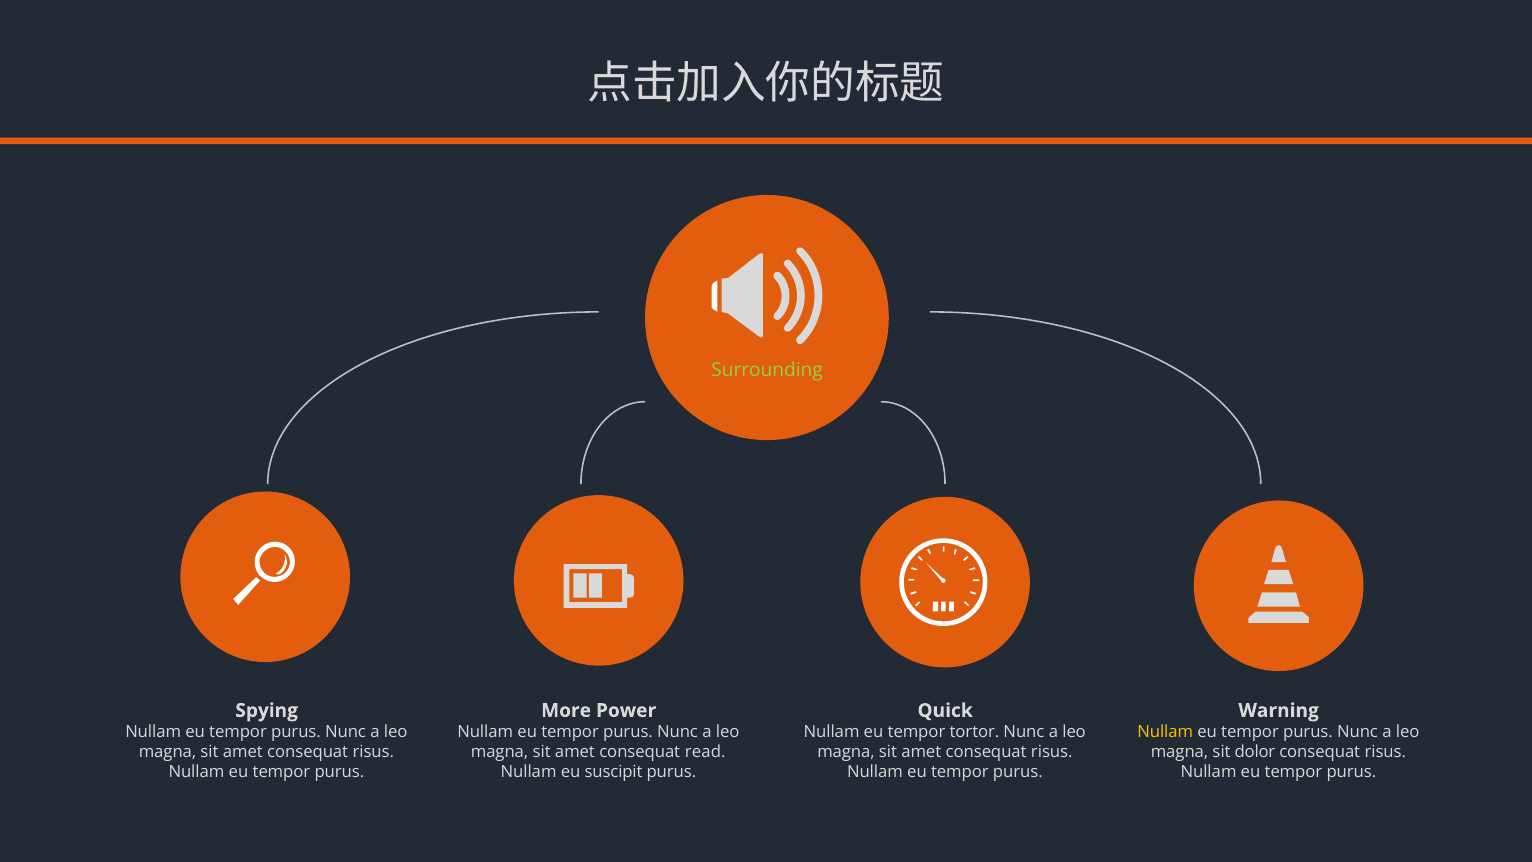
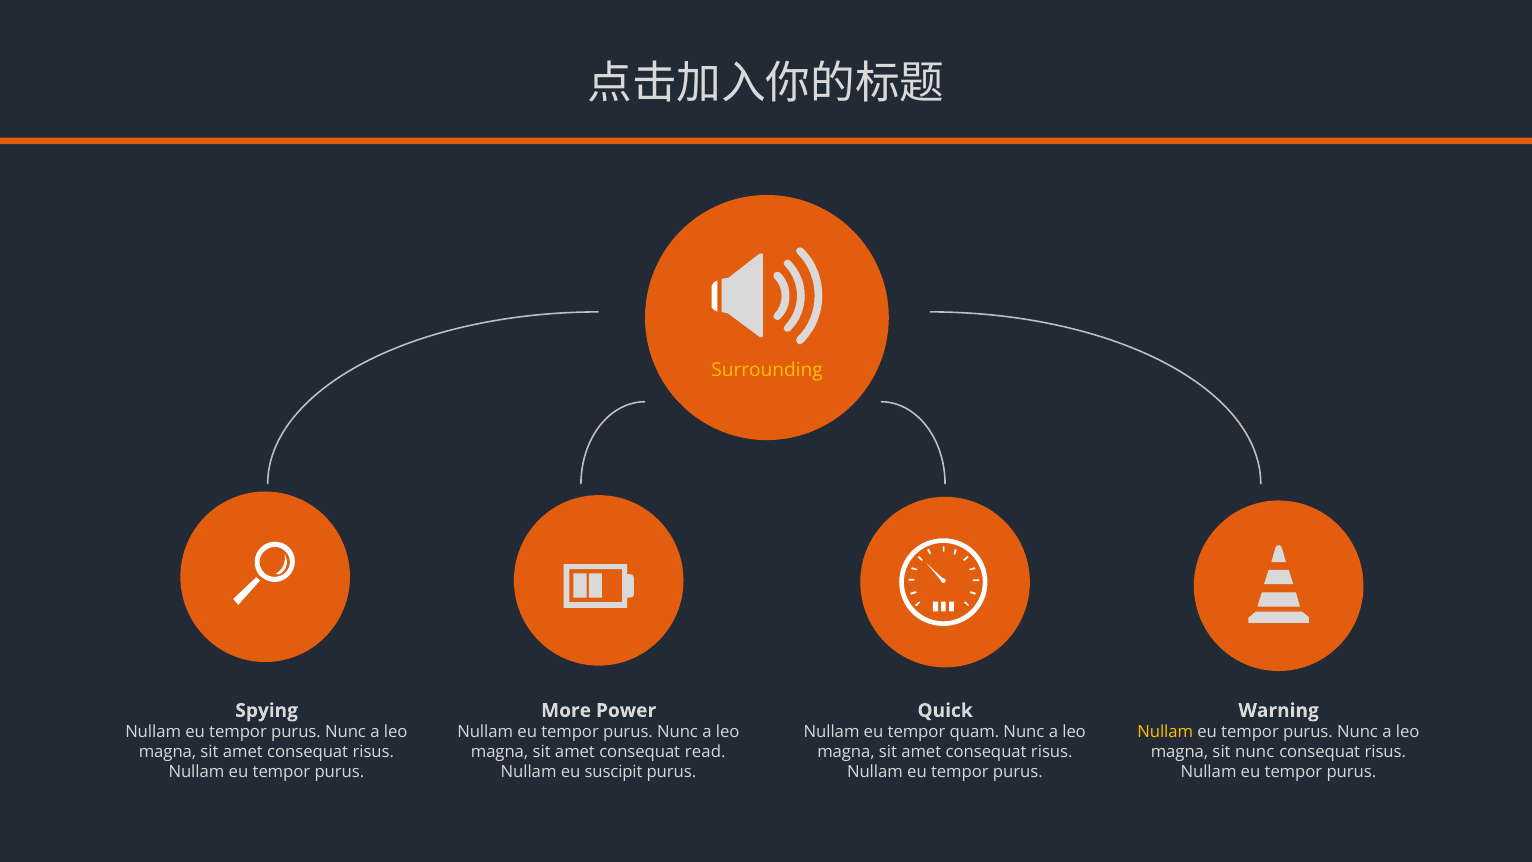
Surrounding colour: light green -> yellow (767, 370)
tortor: tortor -> quam (974, 732)
sit dolor: dolor -> nunc (1255, 752)
